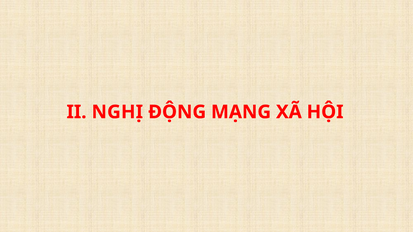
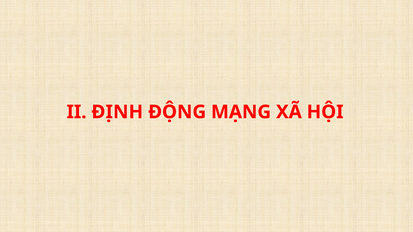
NGHỊ: NGHỊ -> ĐỊNH (117, 112)
